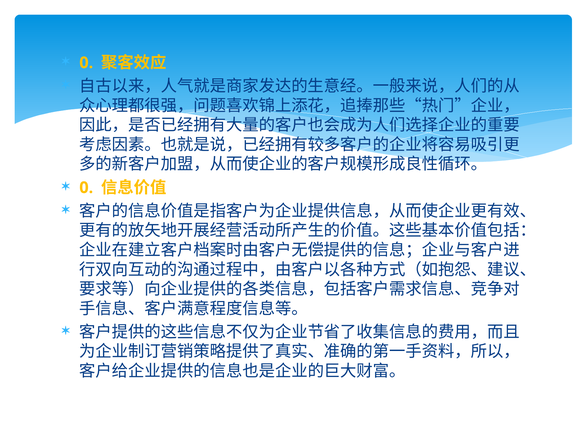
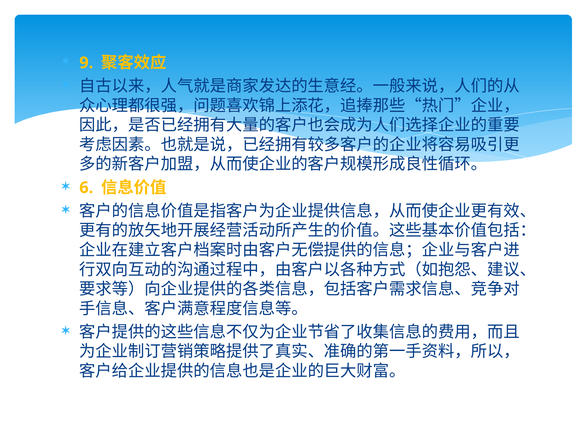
0: 0 -> 9 (86, 63)
0: 0 -> 6 (86, 188)
